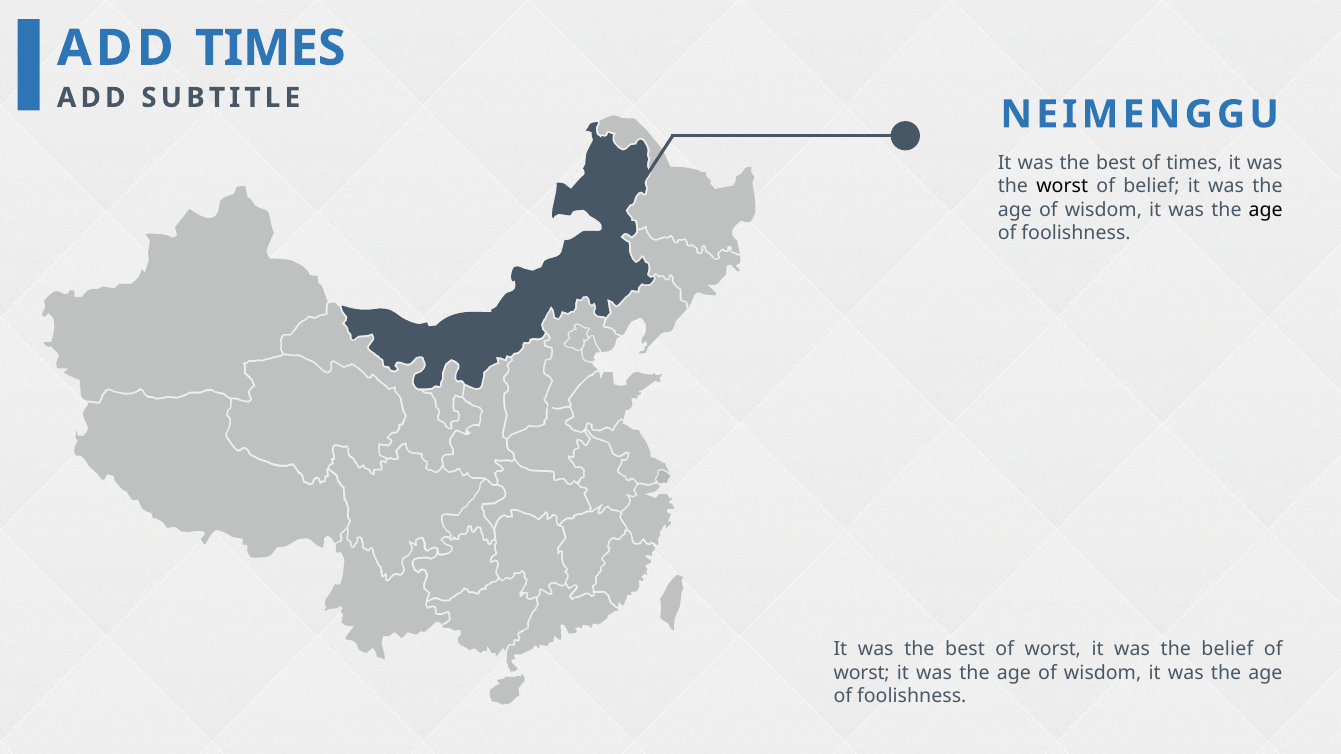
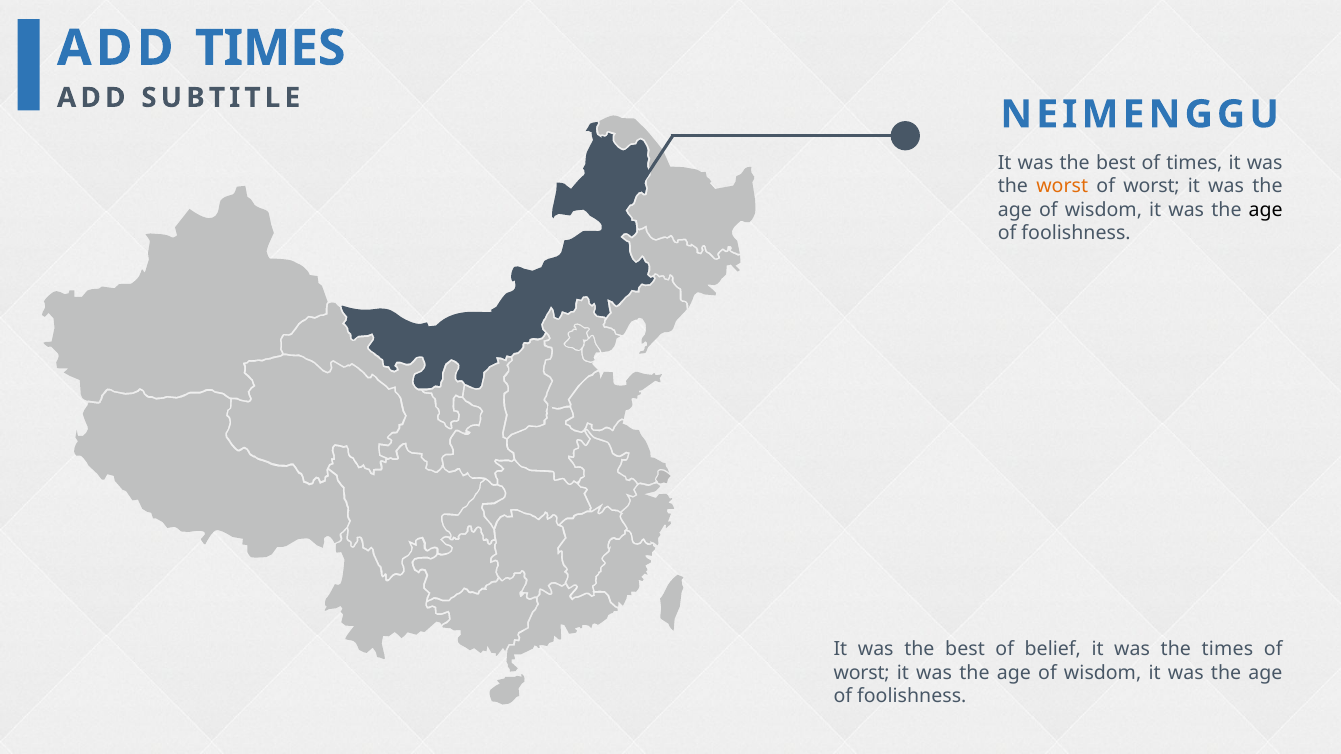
worst colour: black -> orange (1062, 186)
belief: belief -> worst (1152, 186)
best of worst: worst -> belief (1053, 649)
the belief: belief -> times (1227, 649)
